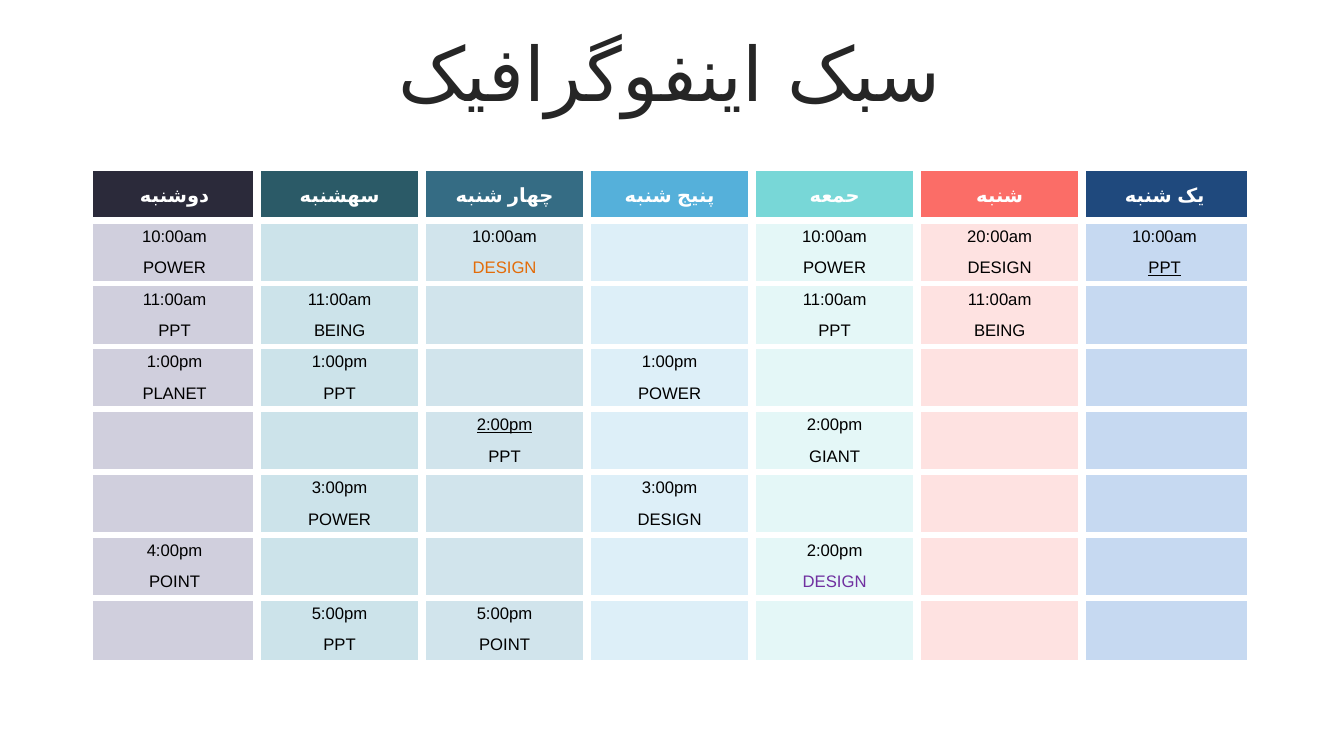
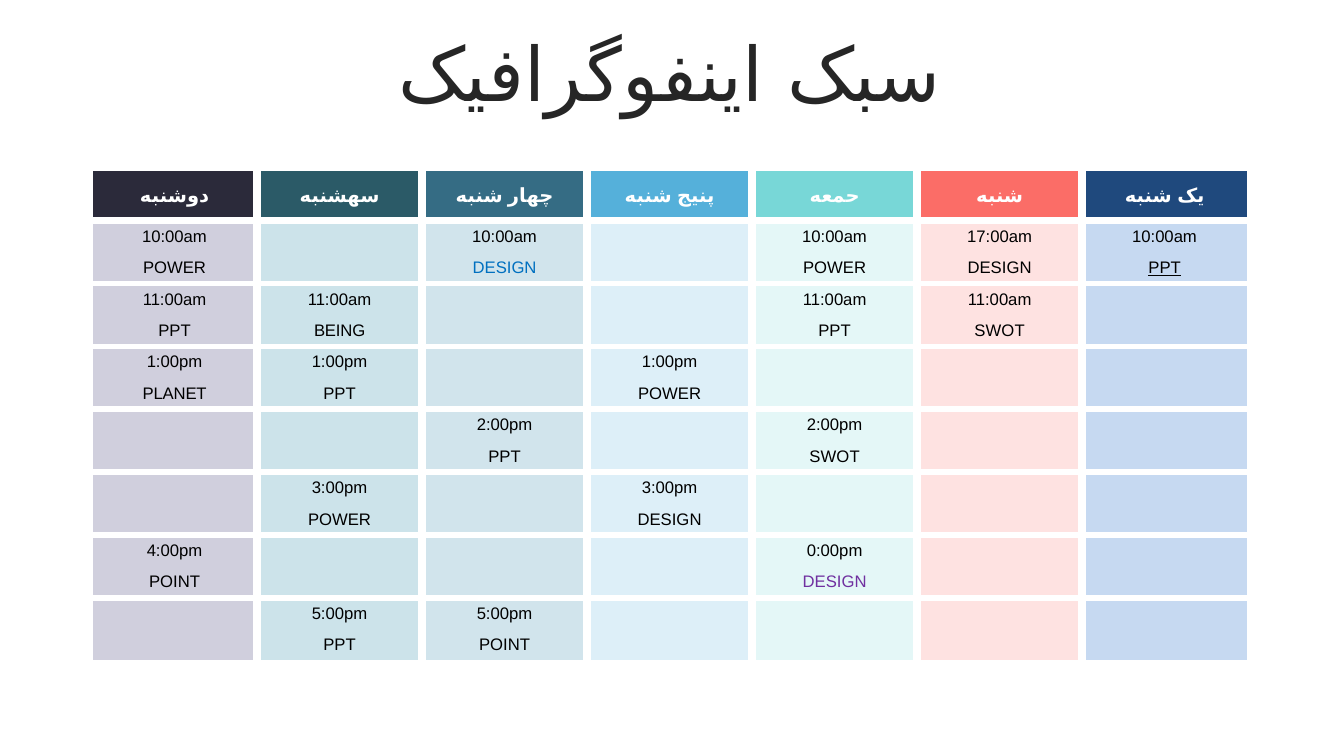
20:00am: 20:00am -> 17:00am (1000, 237)
DESIGN colour: orange -> blue (505, 268)
BEING: BEING -> SWOT (1000, 331)
2:00pm underline: present -> none (505, 426)
GIANT: GIANT -> SWOT (835, 457)
4:00pm 2:00pm: 2:00pm -> 0:00pm (835, 551)
